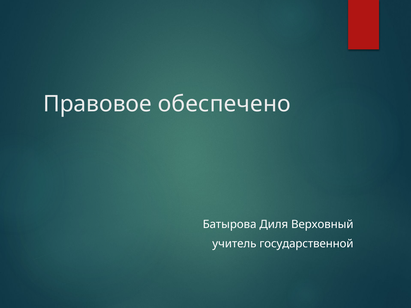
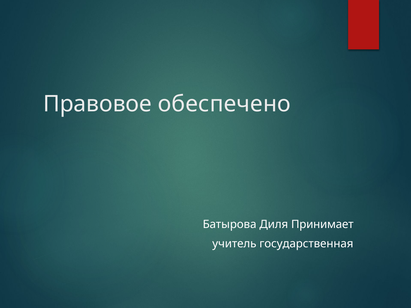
Верховный: Верховный -> Принимает (322, 224)
государственной: государственной -> государственная (306, 244)
